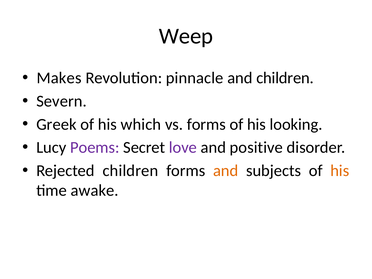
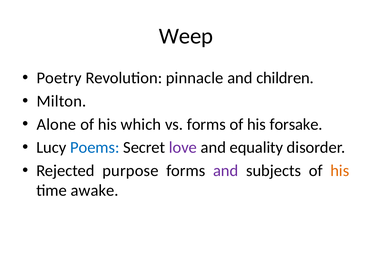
Makes: Makes -> Poetry (59, 78)
Severn: Severn -> Milton (61, 101)
Greek: Greek -> Alone (56, 124)
looking: looking -> forsake (296, 124)
Poems colour: purple -> blue (95, 148)
positive: positive -> equality (256, 148)
Rejected children: children -> purpose (130, 171)
and colour: orange -> purple (226, 171)
